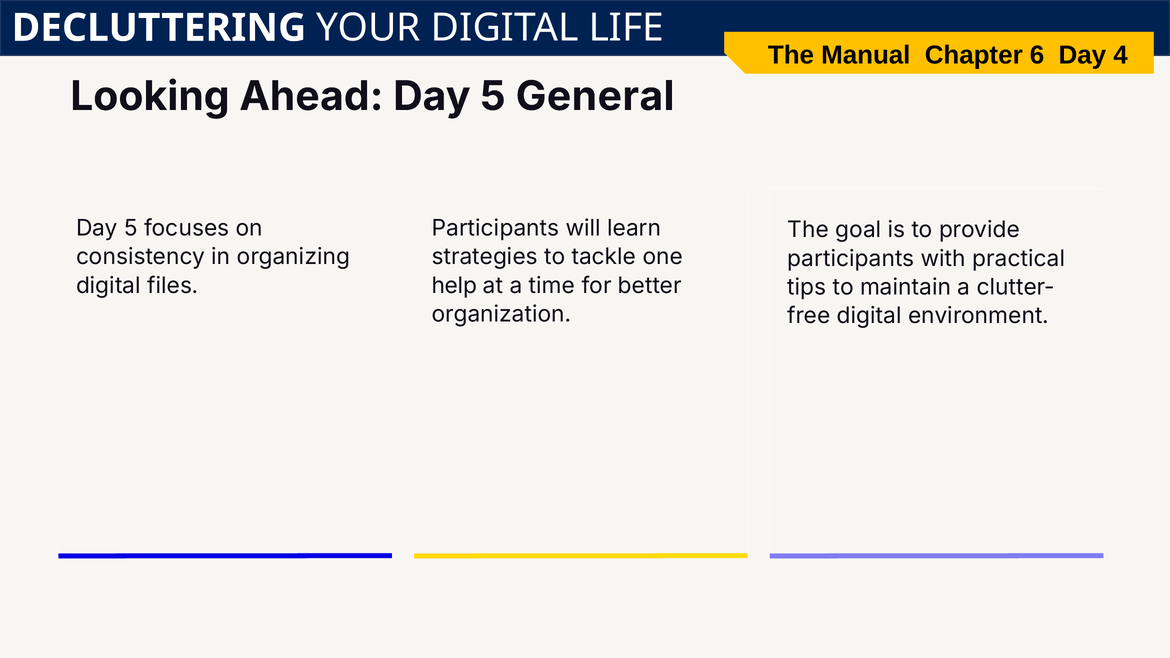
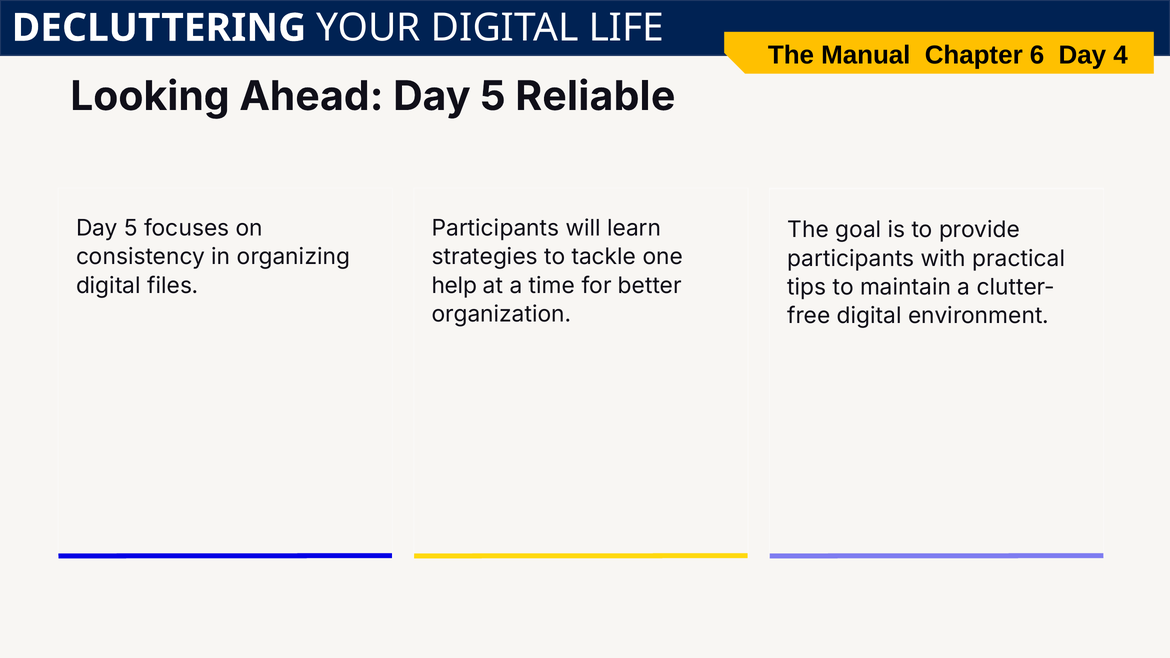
General: General -> Reliable (595, 96)
